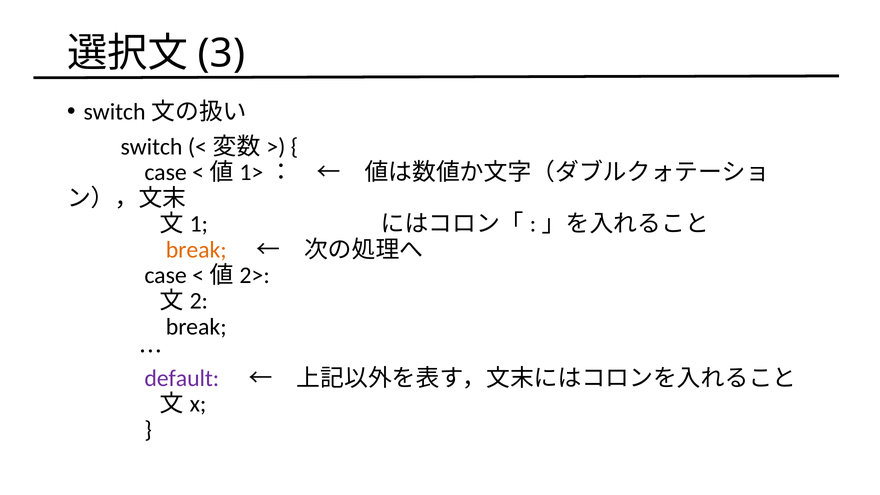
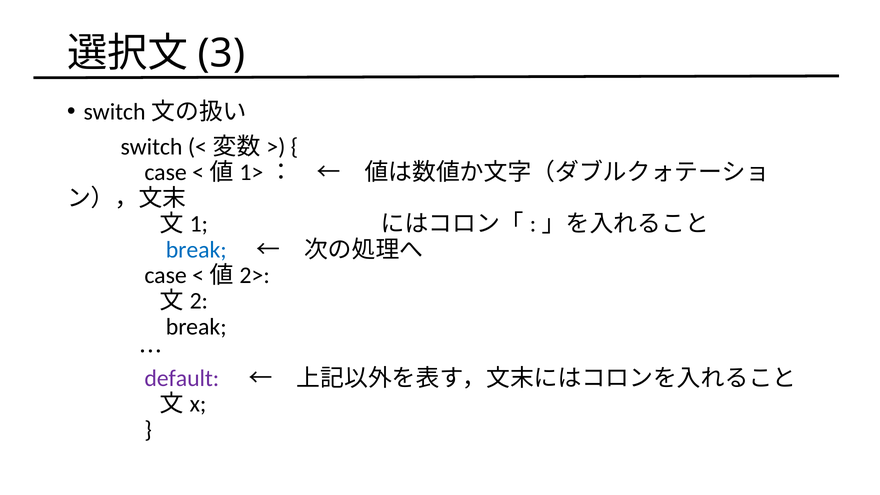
break colour: orange -> blue (196, 250)
